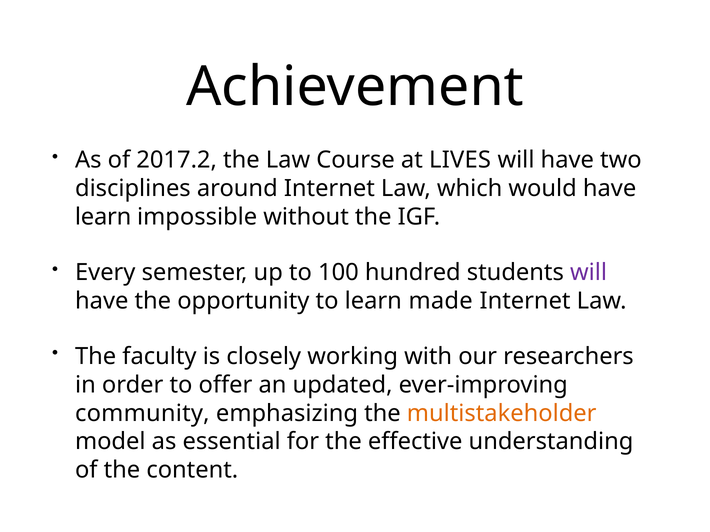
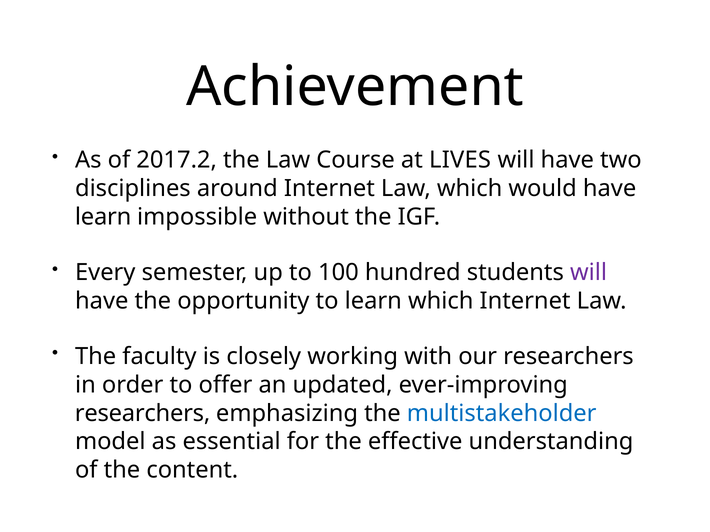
learn made: made -> which (441, 301)
community: community -> researchers (143, 414)
multistakeholder colour: orange -> blue (502, 414)
